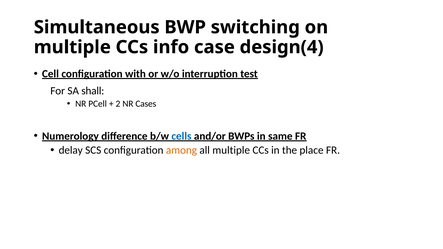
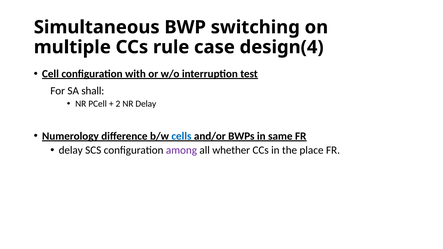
info: info -> rule (171, 47)
NR Cases: Cases -> Delay (146, 104)
among colour: orange -> purple (181, 150)
all multiple: multiple -> whether (231, 150)
